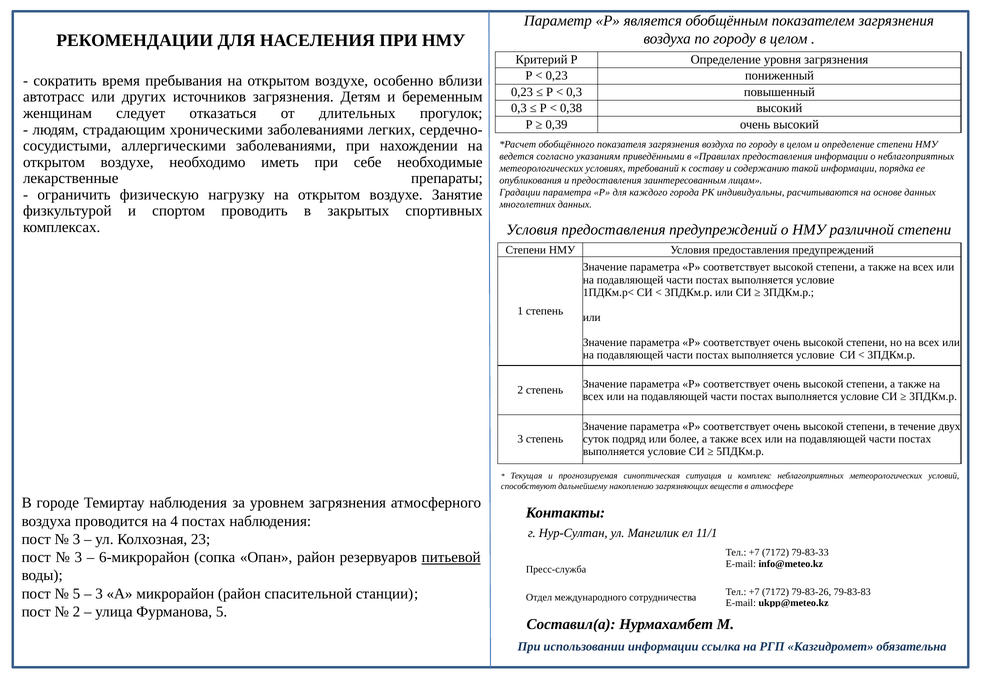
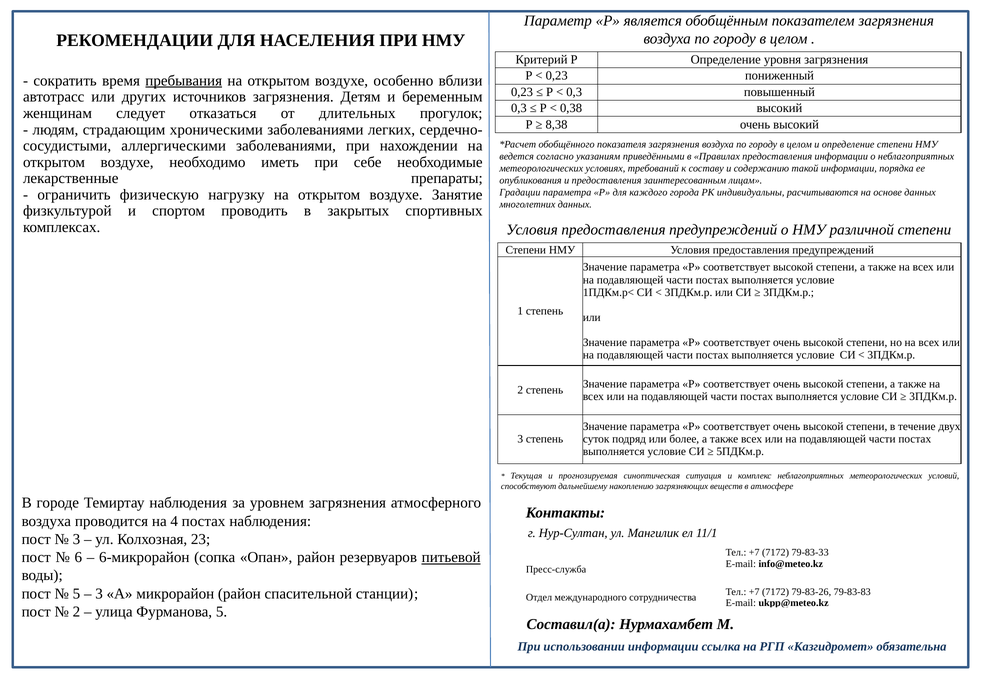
пребывания underline: none -> present (184, 81)
0,39: 0,39 -> 8,38 (557, 124)
3: 3 -> 6 (78, 557)
